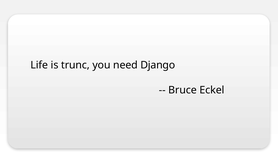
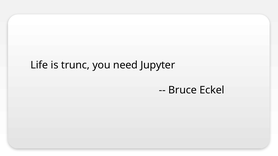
Django: Django -> Jupyter (158, 65)
